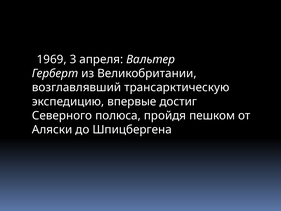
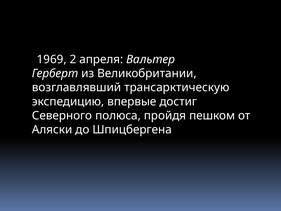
3: 3 -> 2 (73, 59)
